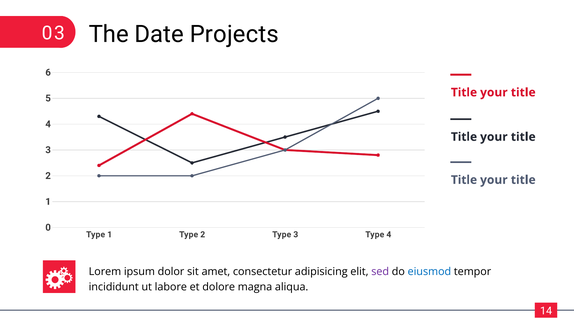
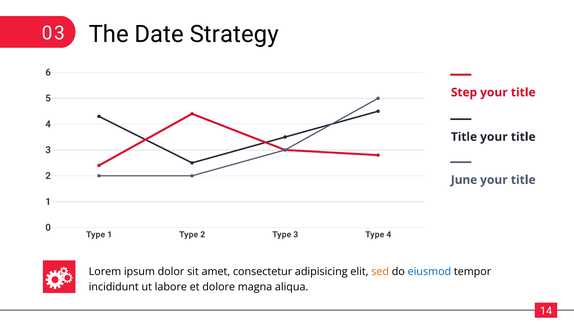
Projects: Projects -> Strategy (234, 34)
Title: Title -> Step (464, 92)
Title: Title -> June (464, 180)
sed colour: purple -> orange (380, 271)
